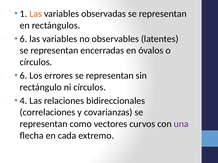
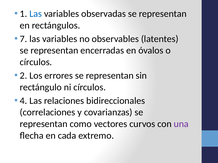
Las colour: orange -> blue (36, 14)
6: 6 -> 7 (23, 39)
6: 6 -> 2 (23, 76)
